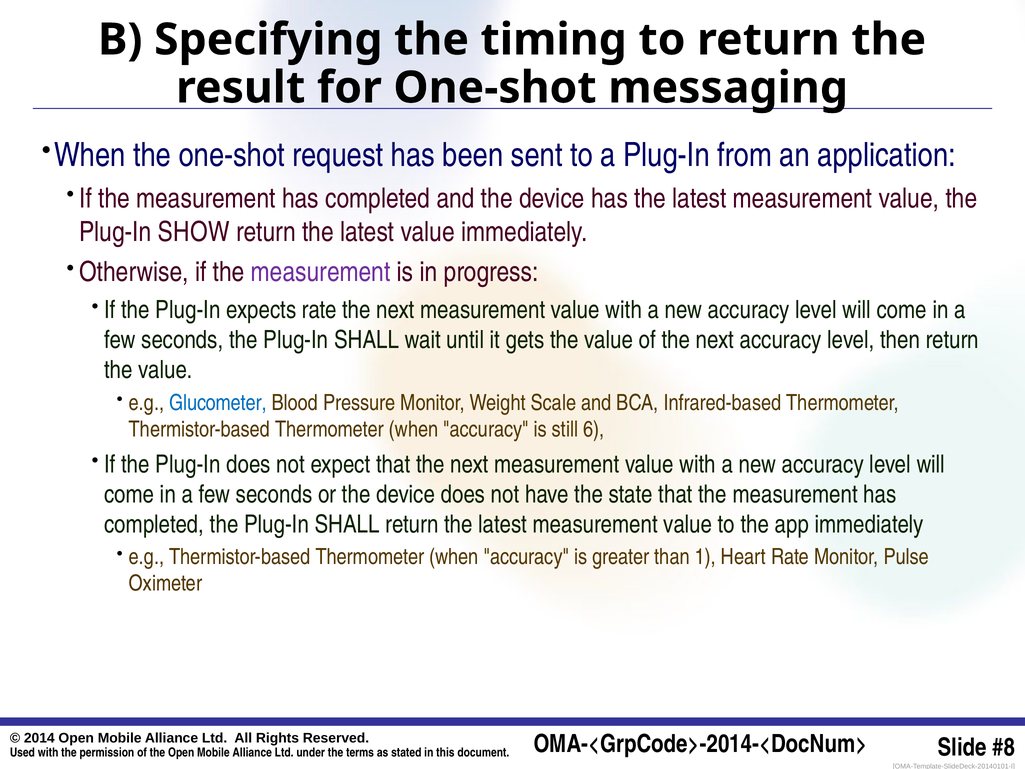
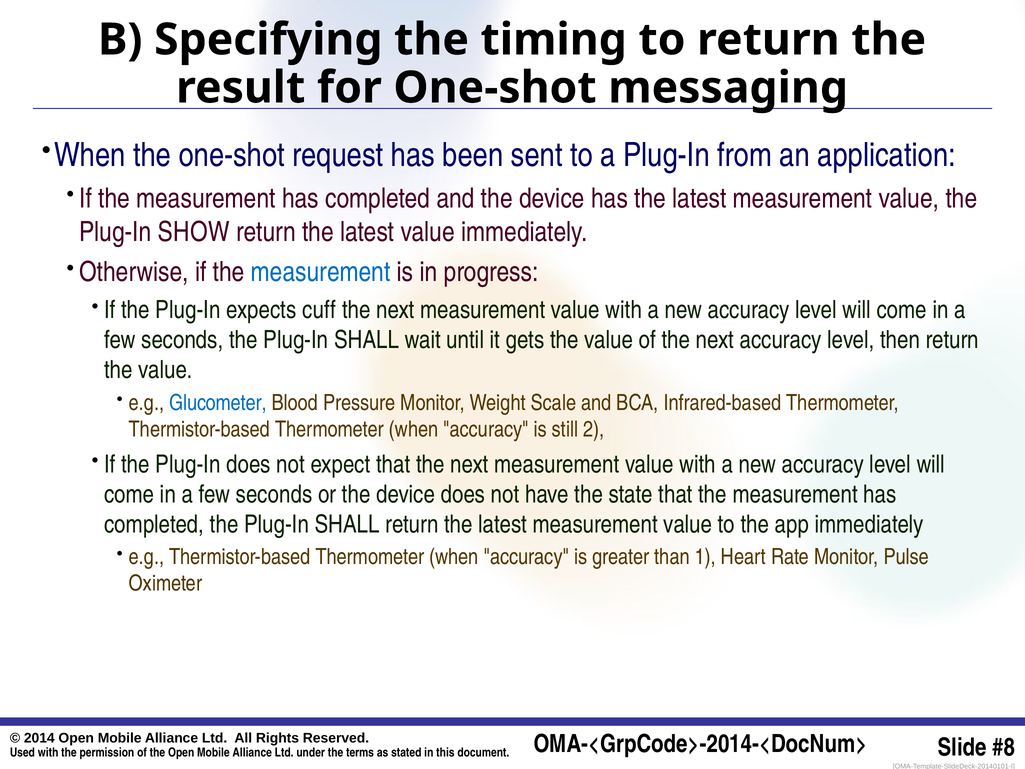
measurement colour: purple -> blue (321, 272)
expects rate: rate -> cuff (319, 310)
6: 6 -> 2 (594, 429)
